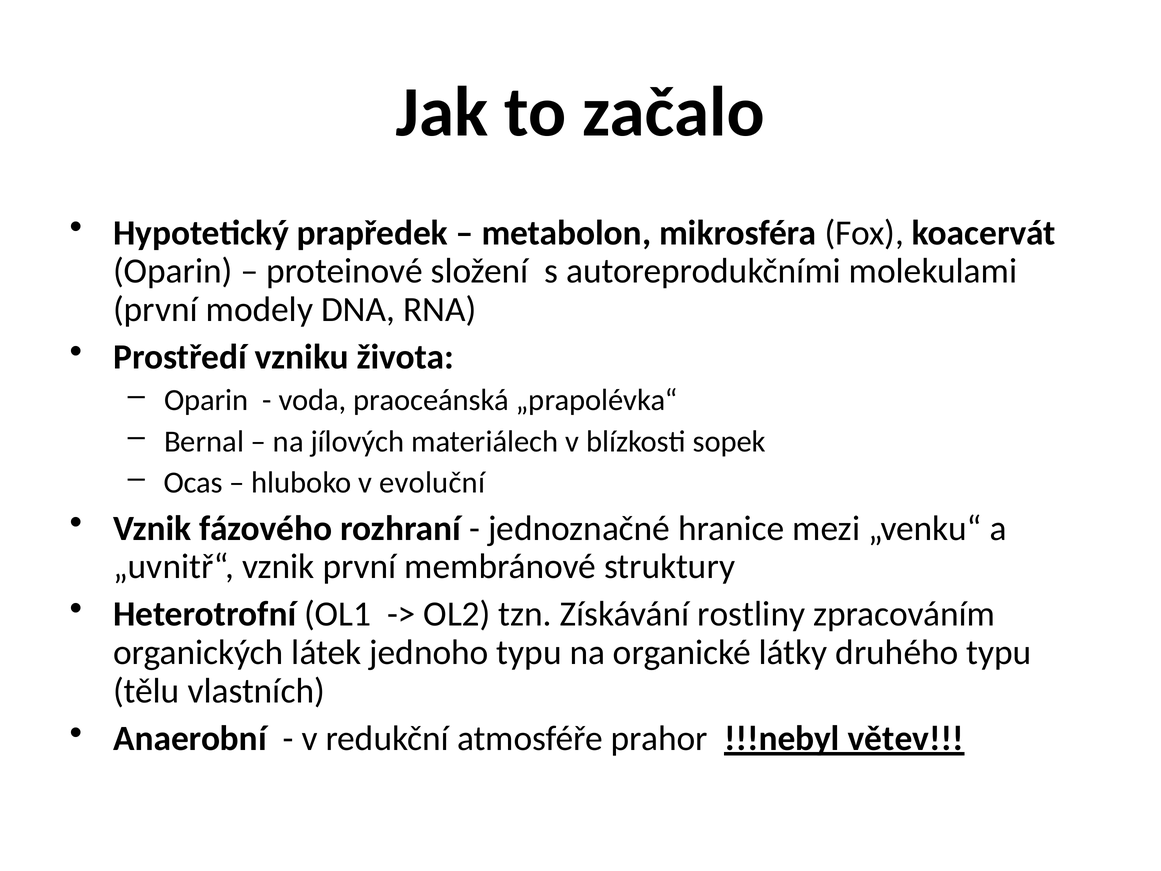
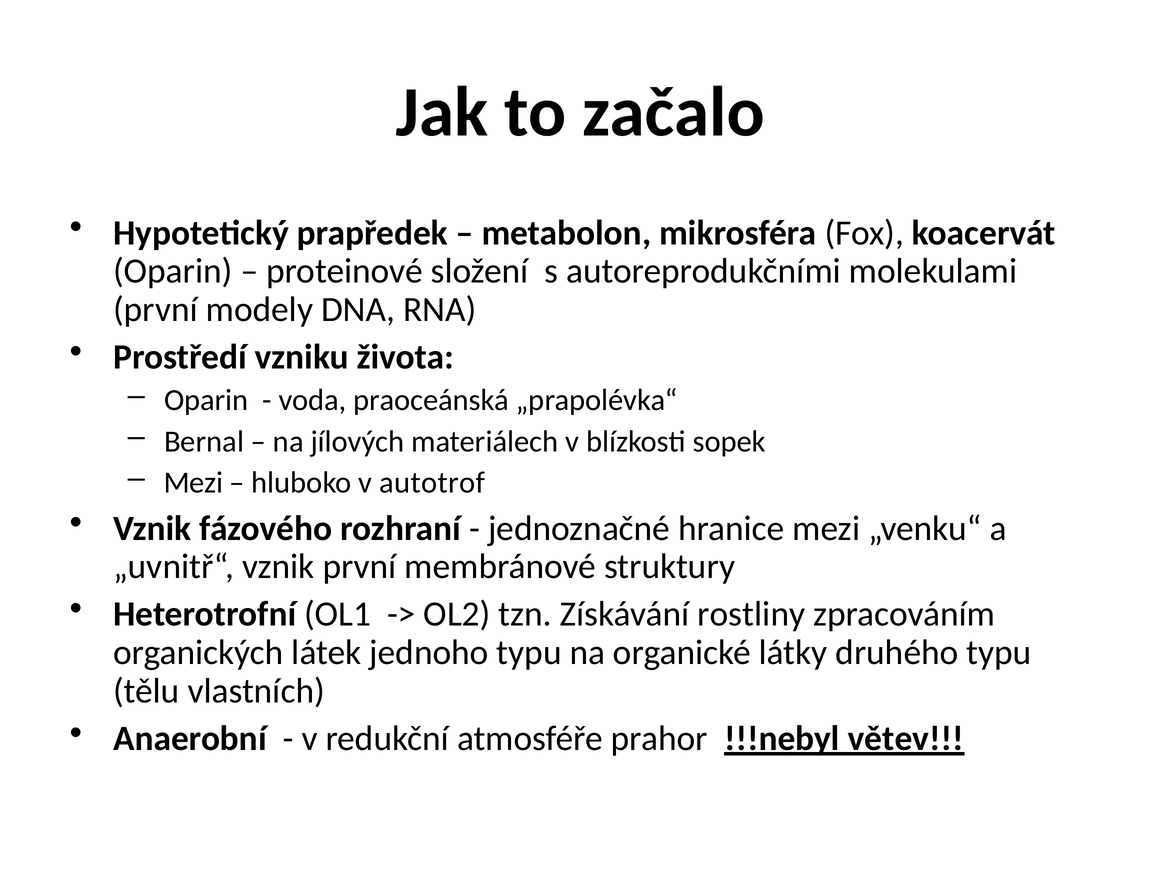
Ocas: Ocas -> Mezi (193, 483)
evoluční: evoluční -> autotrof (432, 483)
